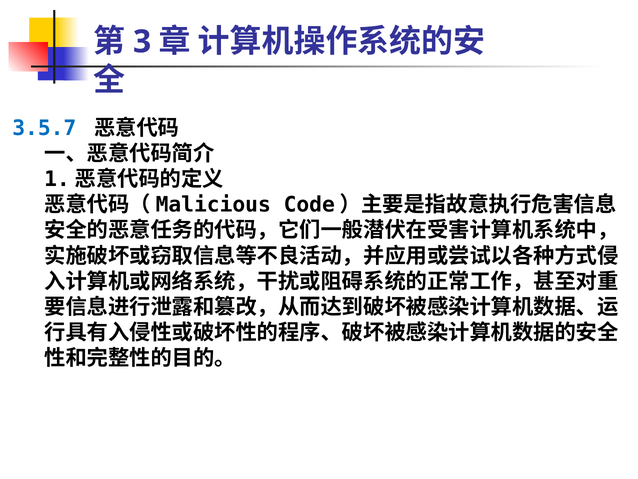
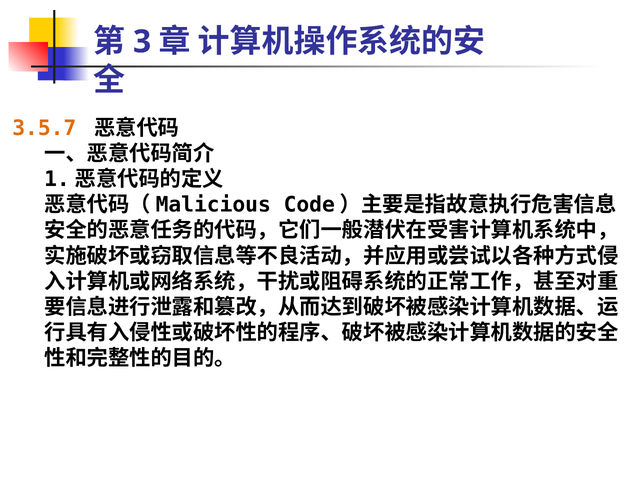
3.5.7 colour: blue -> orange (44, 128)
